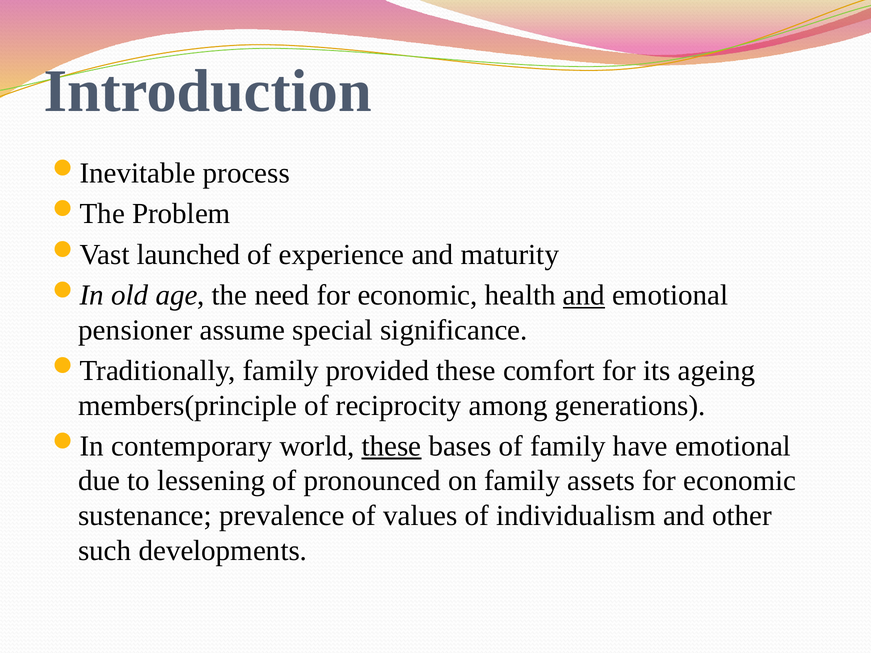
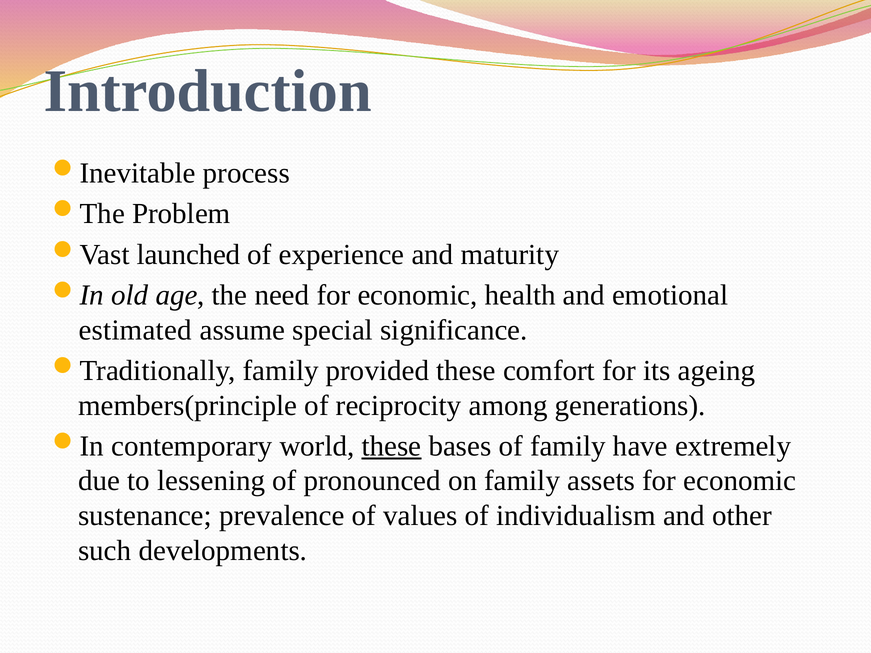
and underline: present -> none (584, 295)
pensioner: pensioner -> estimated (135, 330)
have emotional: emotional -> extremely (733, 446)
